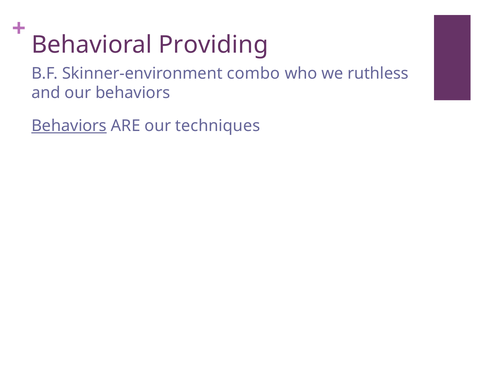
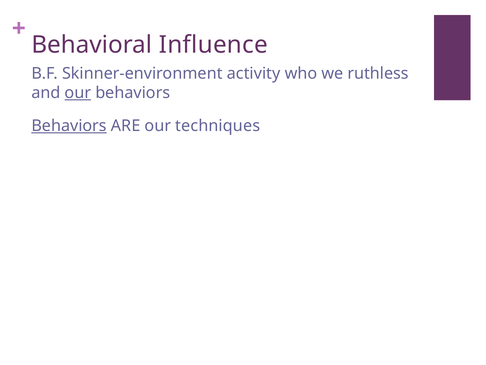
Providing: Providing -> Influence (213, 45)
combo: combo -> activity (254, 73)
our underline: none -> present (78, 93)
